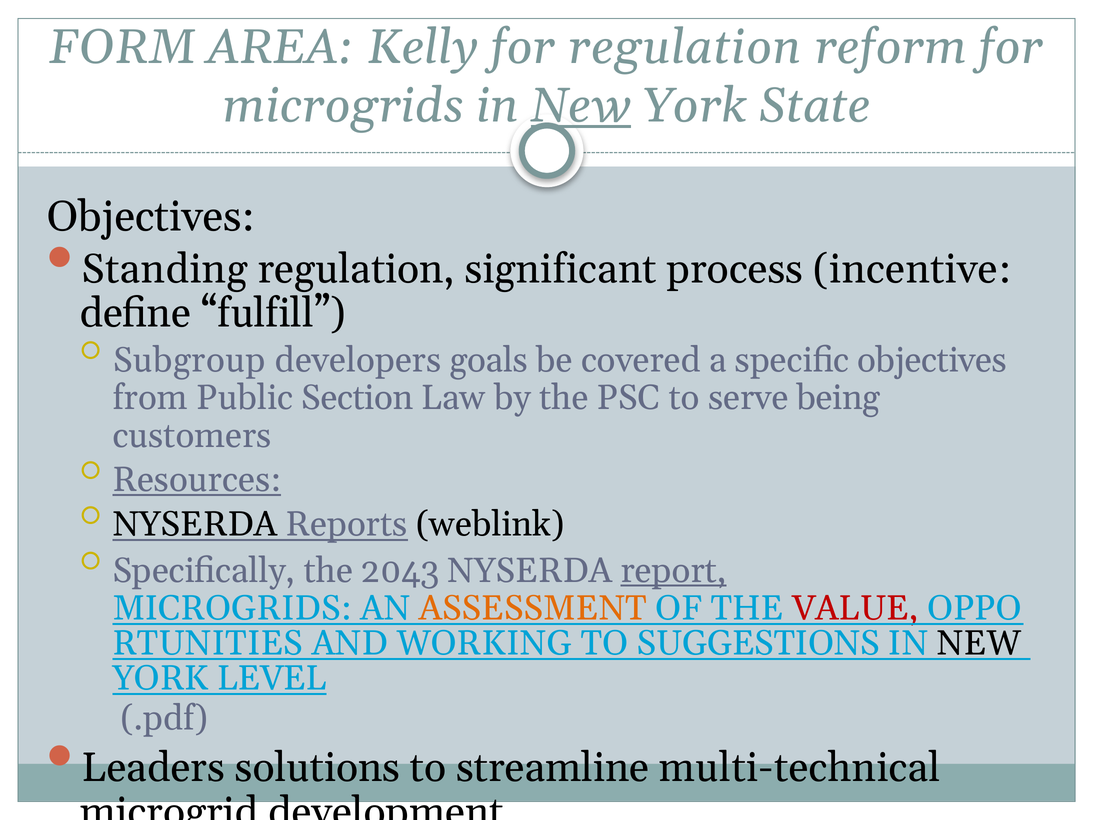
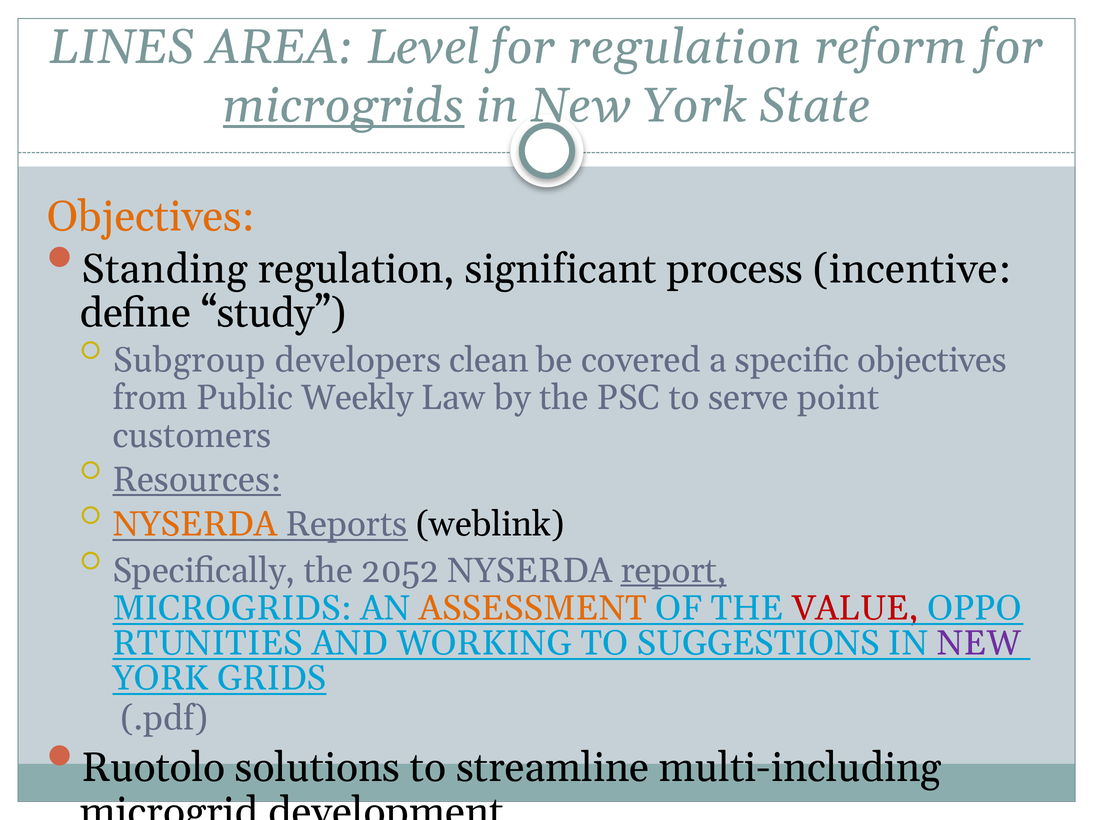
FORM: FORM -> LINES (122, 47)
Kelly: Kelly -> Level (424, 47)
microgrids underline: none -> present (344, 106)
New underline: present -> none (581, 106)
Objectives colour: black -> orange (151, 217)
fulfill: fulfill -> study (273, 314)
goals: goals -> clean (489, 360)
Section: Section -> Weekly (357, 398)
being: being -> point (838, 398)
NYSERDA colour: black -> orange (195, 524)
2043: 2043 -> 2052 (400, 571)
NEW colour: black -> purple (979, 644)
LEVEL: LEVEL -> GRIDS (272, 679)
Leaders: Leaders -> Ruotolo (154, 768)
multi-technical: multi-technical -> multi-including (800, 768)
